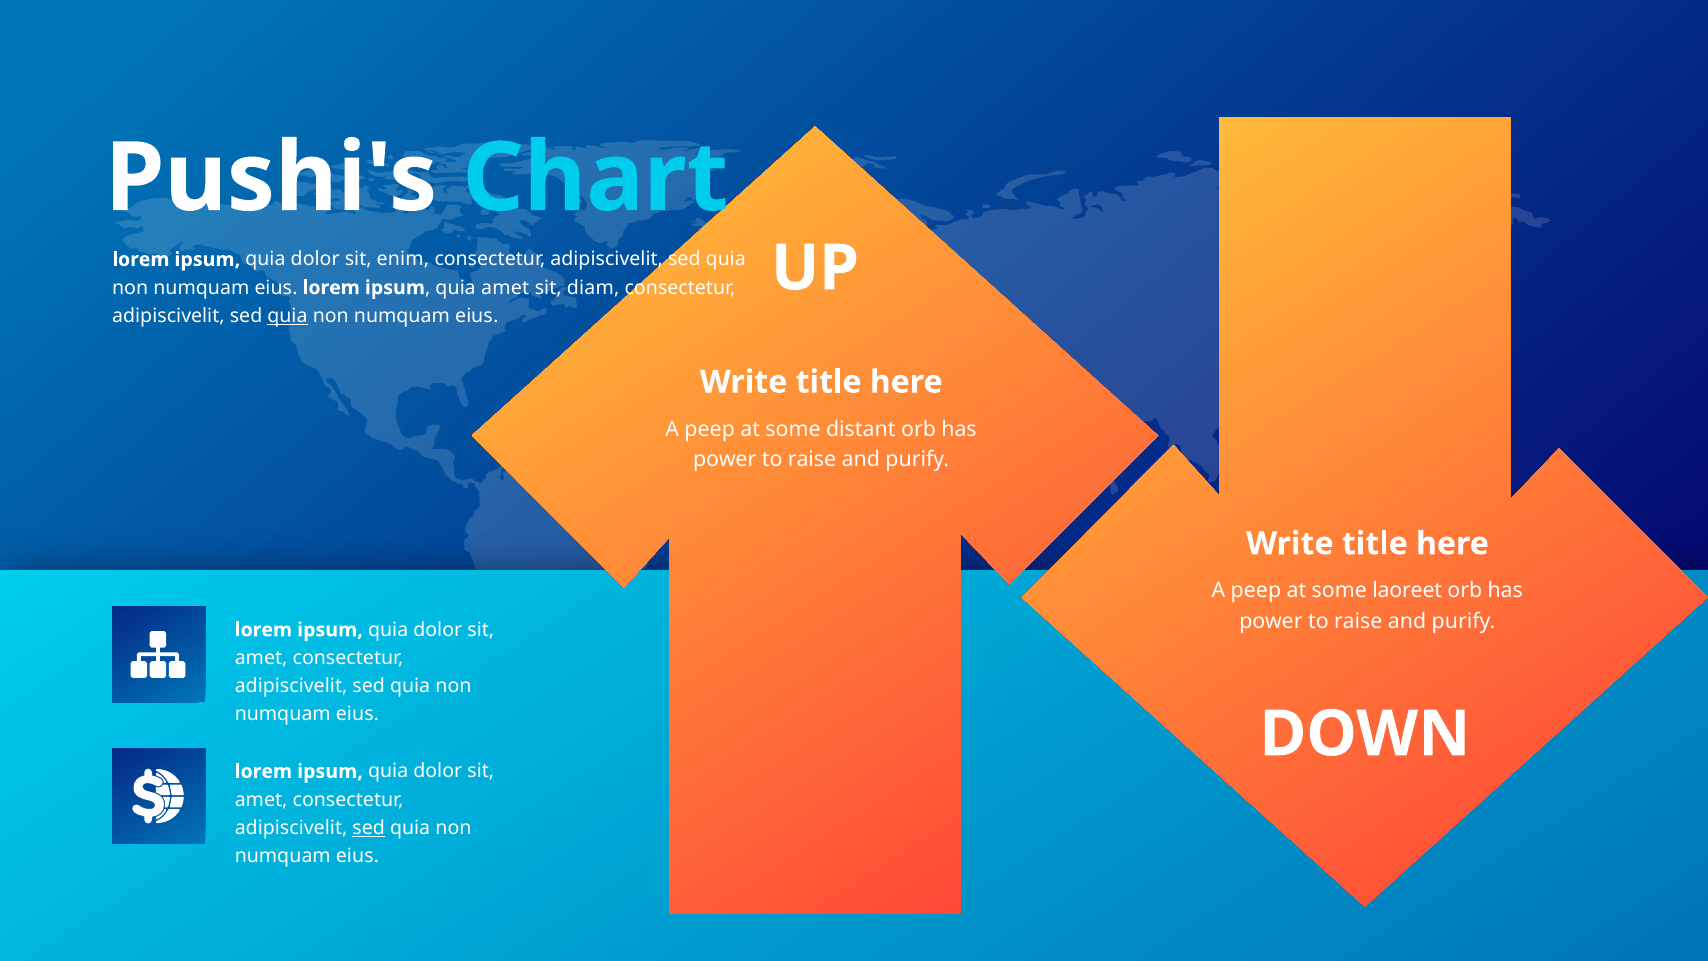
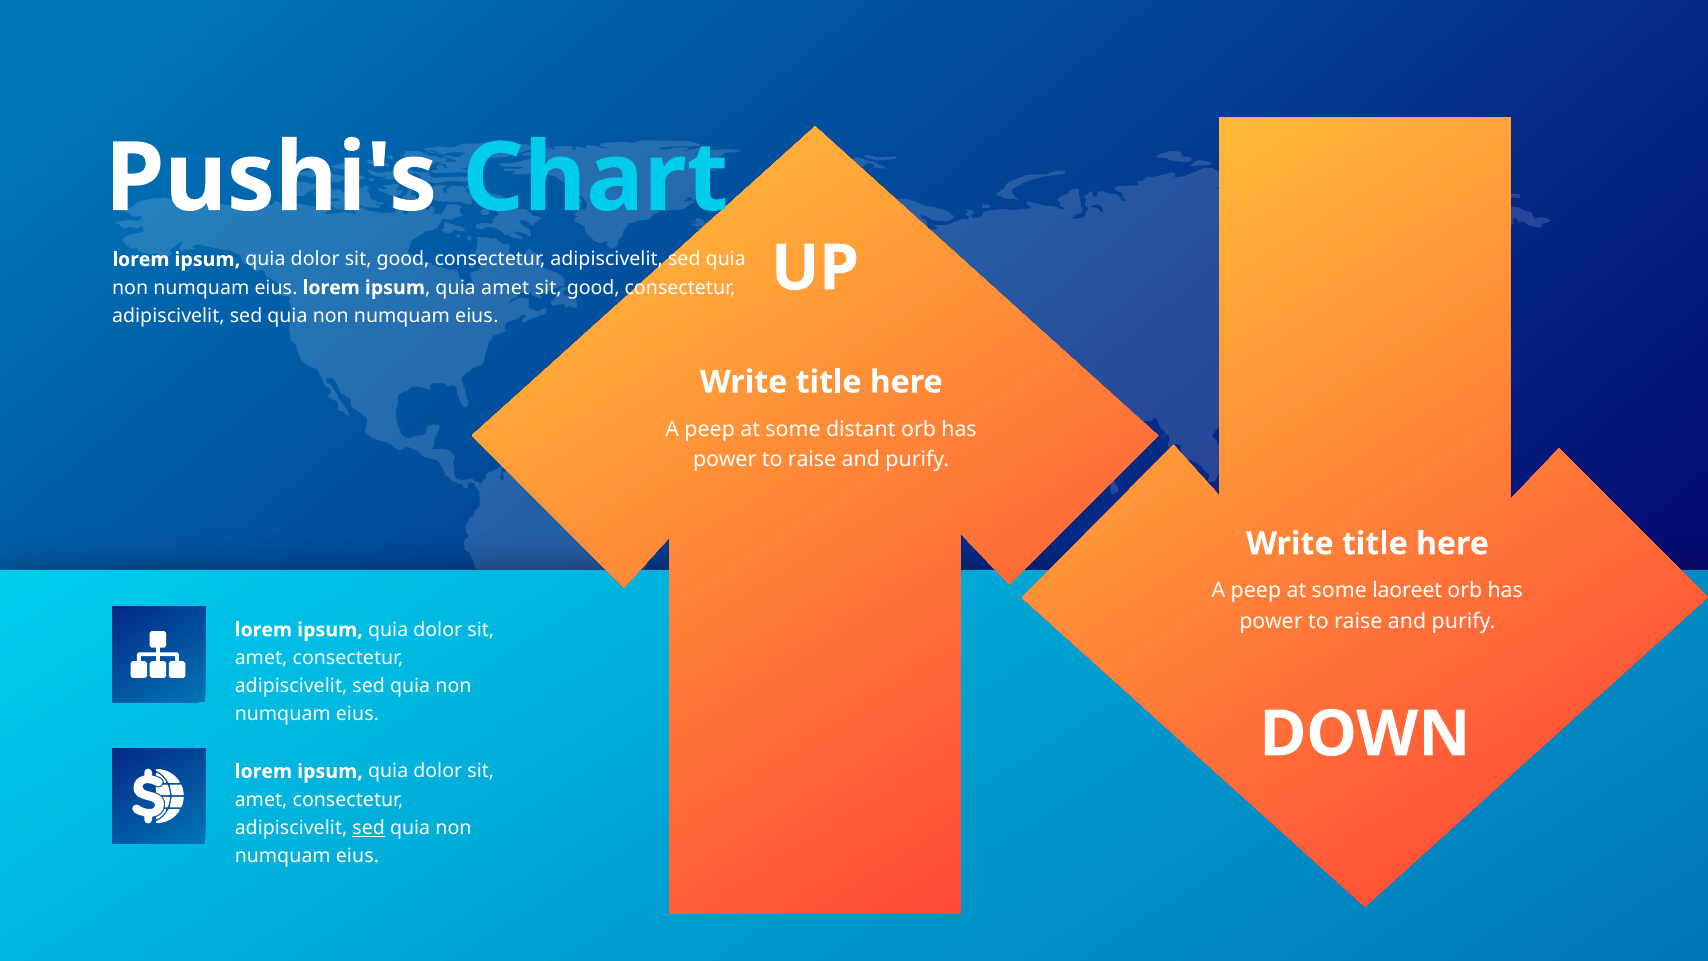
dolor sit enim: enim -> good (403, 259)
diam: diam -> good (593, 288)
quia underline: present -> none (287, 316)
